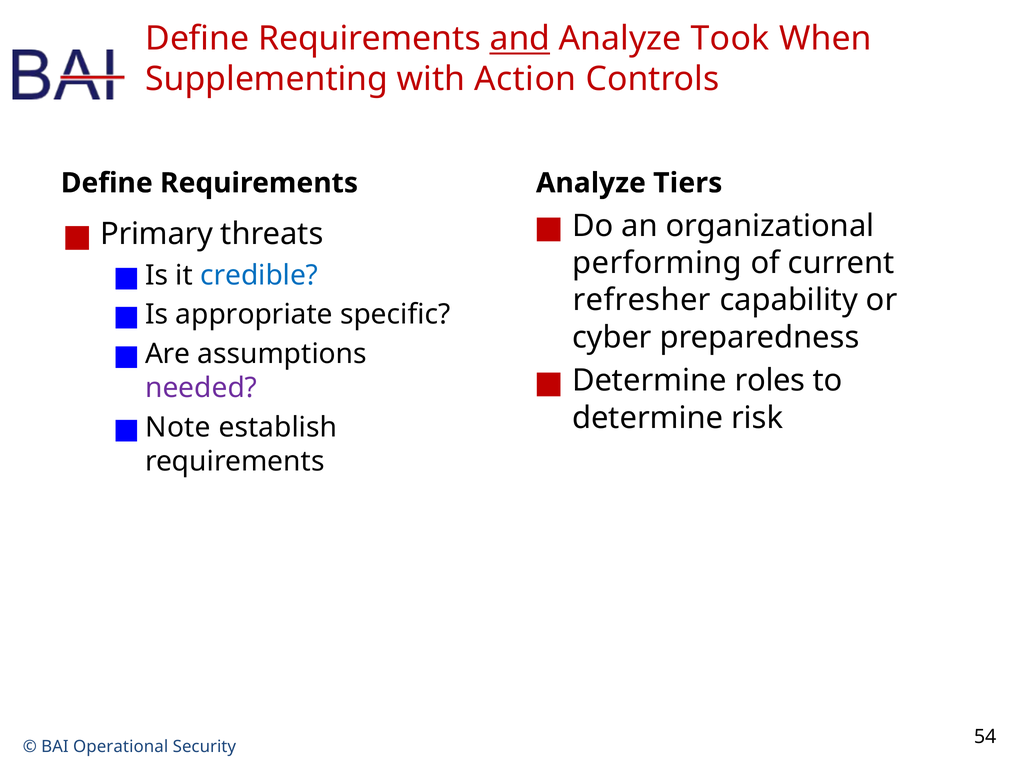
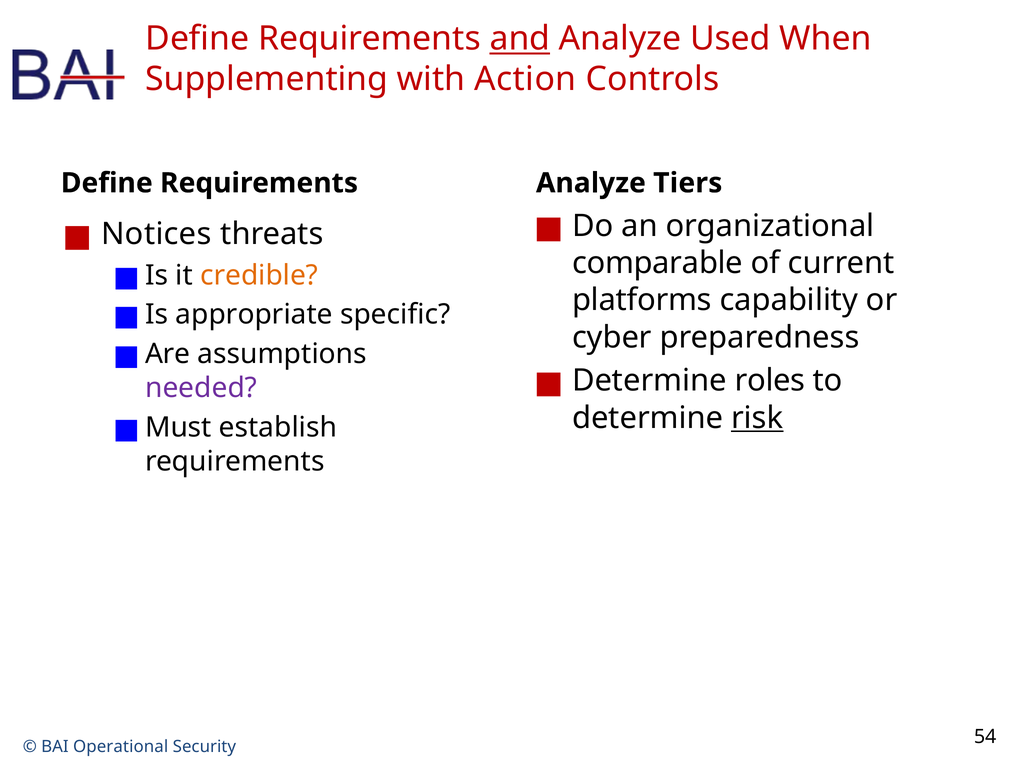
Took: Took -> Used (730, 39)
Primary: Primary -> Notices (156, 234)
performing: performing -> comparable (657, 263)
credible colour: blue -> orange (259, 275)
refresher: refresher -> platforms (642, 300)
risk underline: none -> present (757, 418)
Note: Note -> Must (178, 427)
